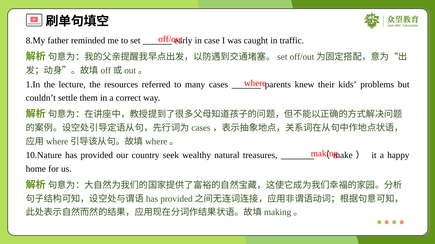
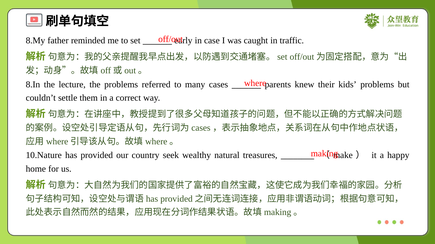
1.In: 1.In -> 8.In (33, 85)
the resources: resources -> problems (121, 85)
